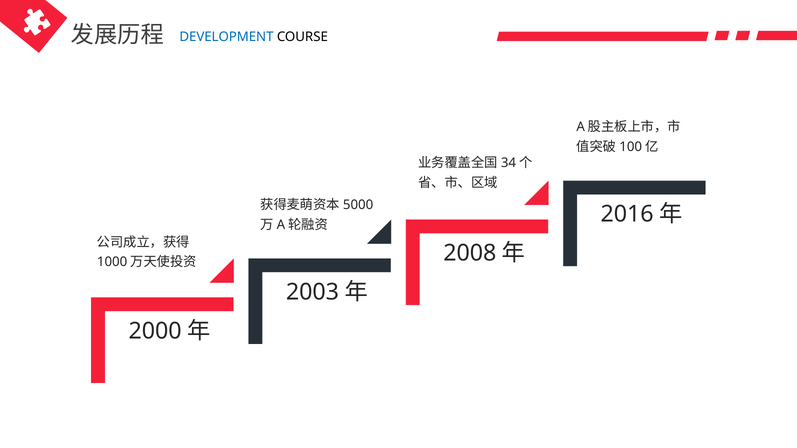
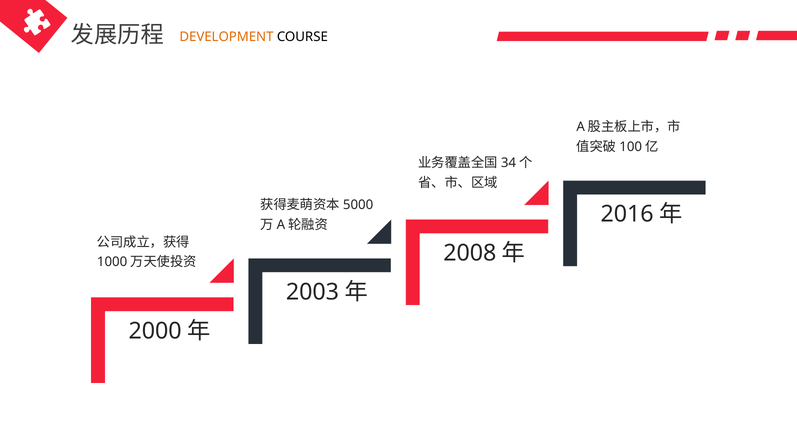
DEVELOPMENT colour: blue -> orange (226, 37)
